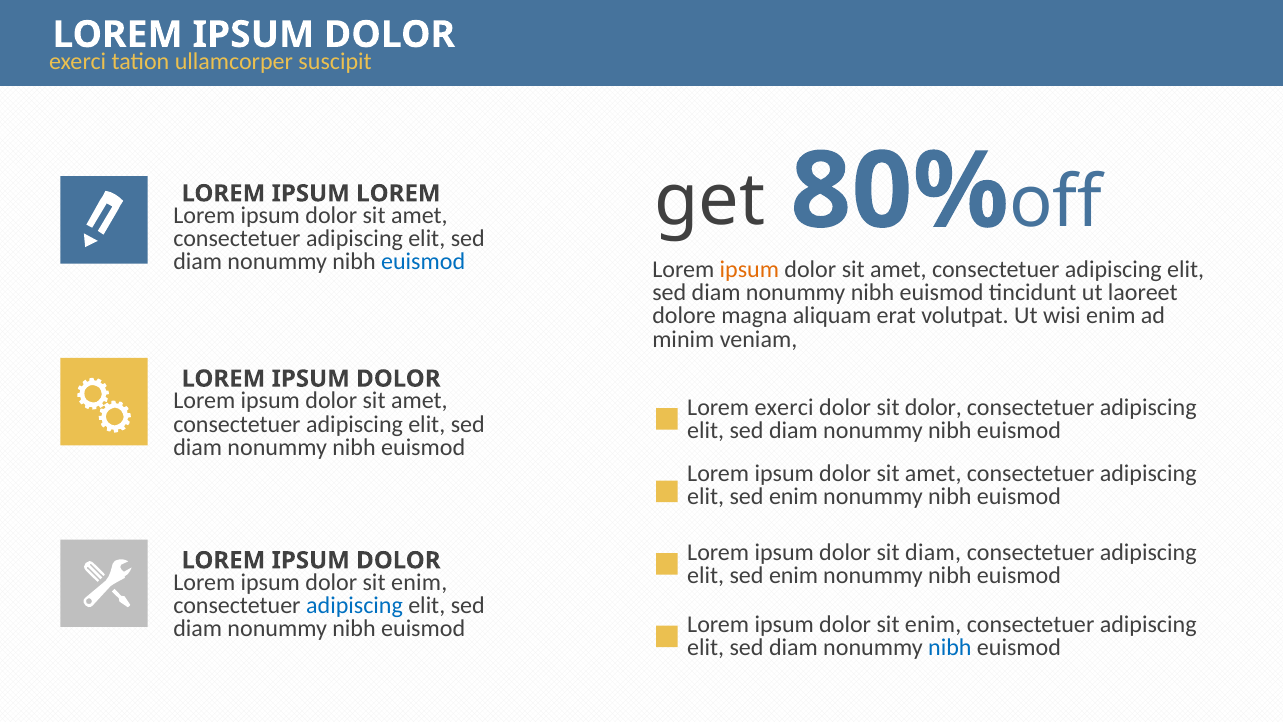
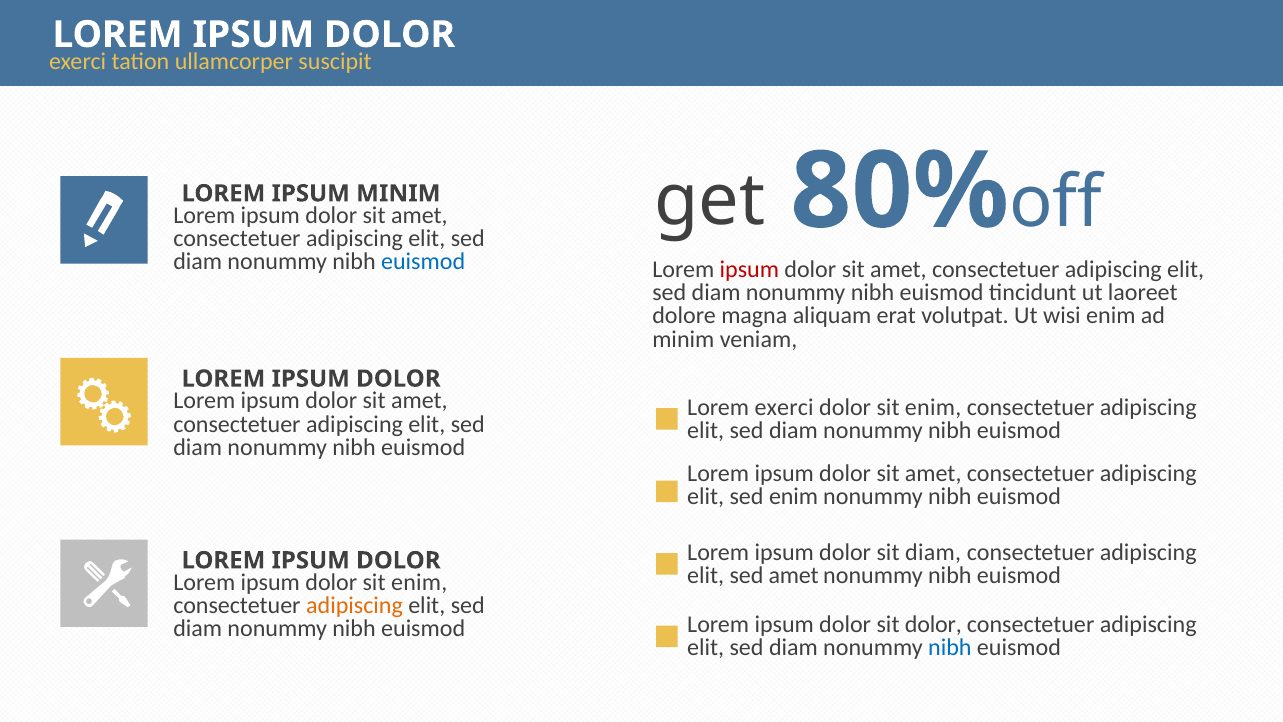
IPSUM LOREM: LOREM -> MINIM (398, 193)
ipsum colour: orange -> red (749, 270)
dolor: dolor -> enim (933, 407)
enim: enim -> amet (794, 575)
adipiscing colour: blue -> orange (354, 606)
enim: enim -> dolor (933, 624)
